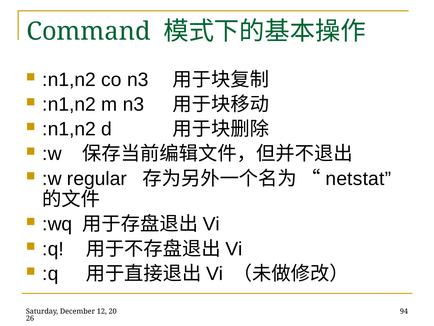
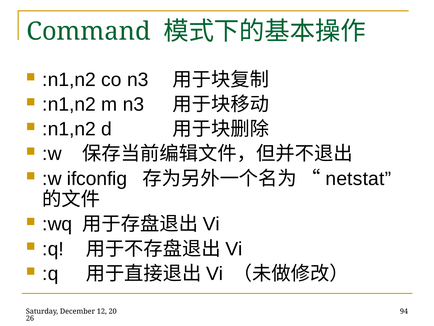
regular: regular -> ifconfig (97, 178)
